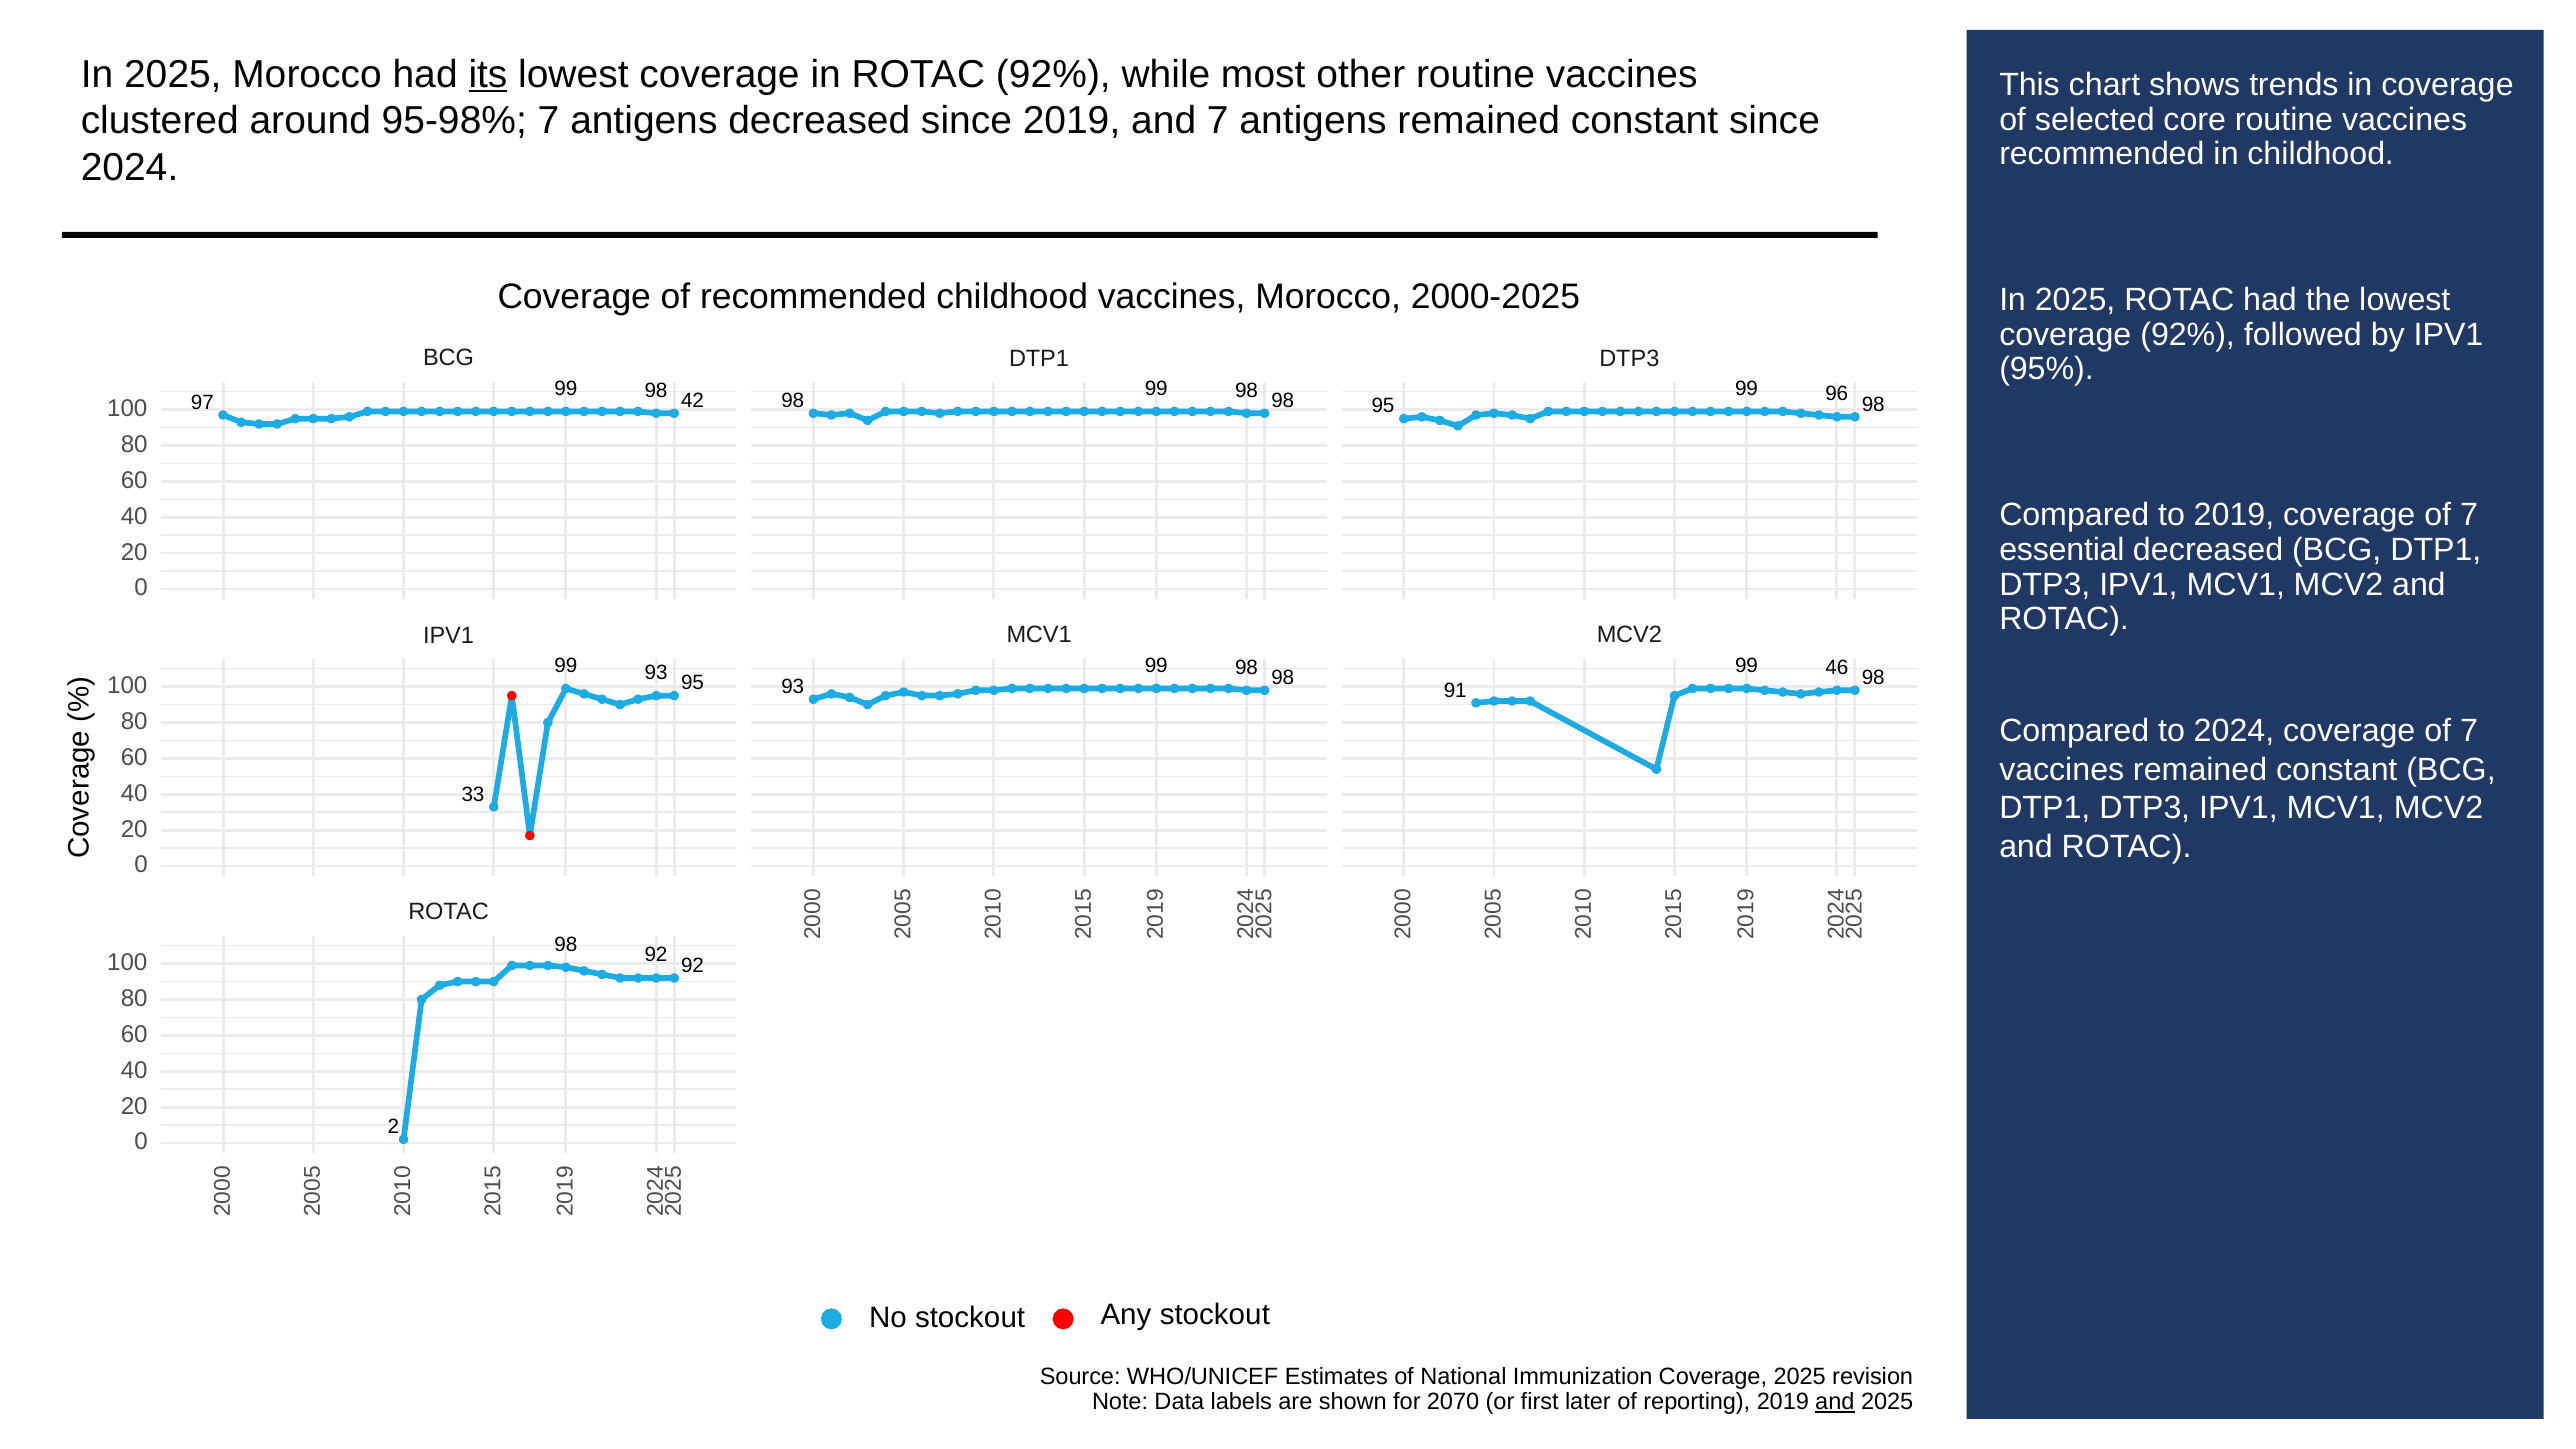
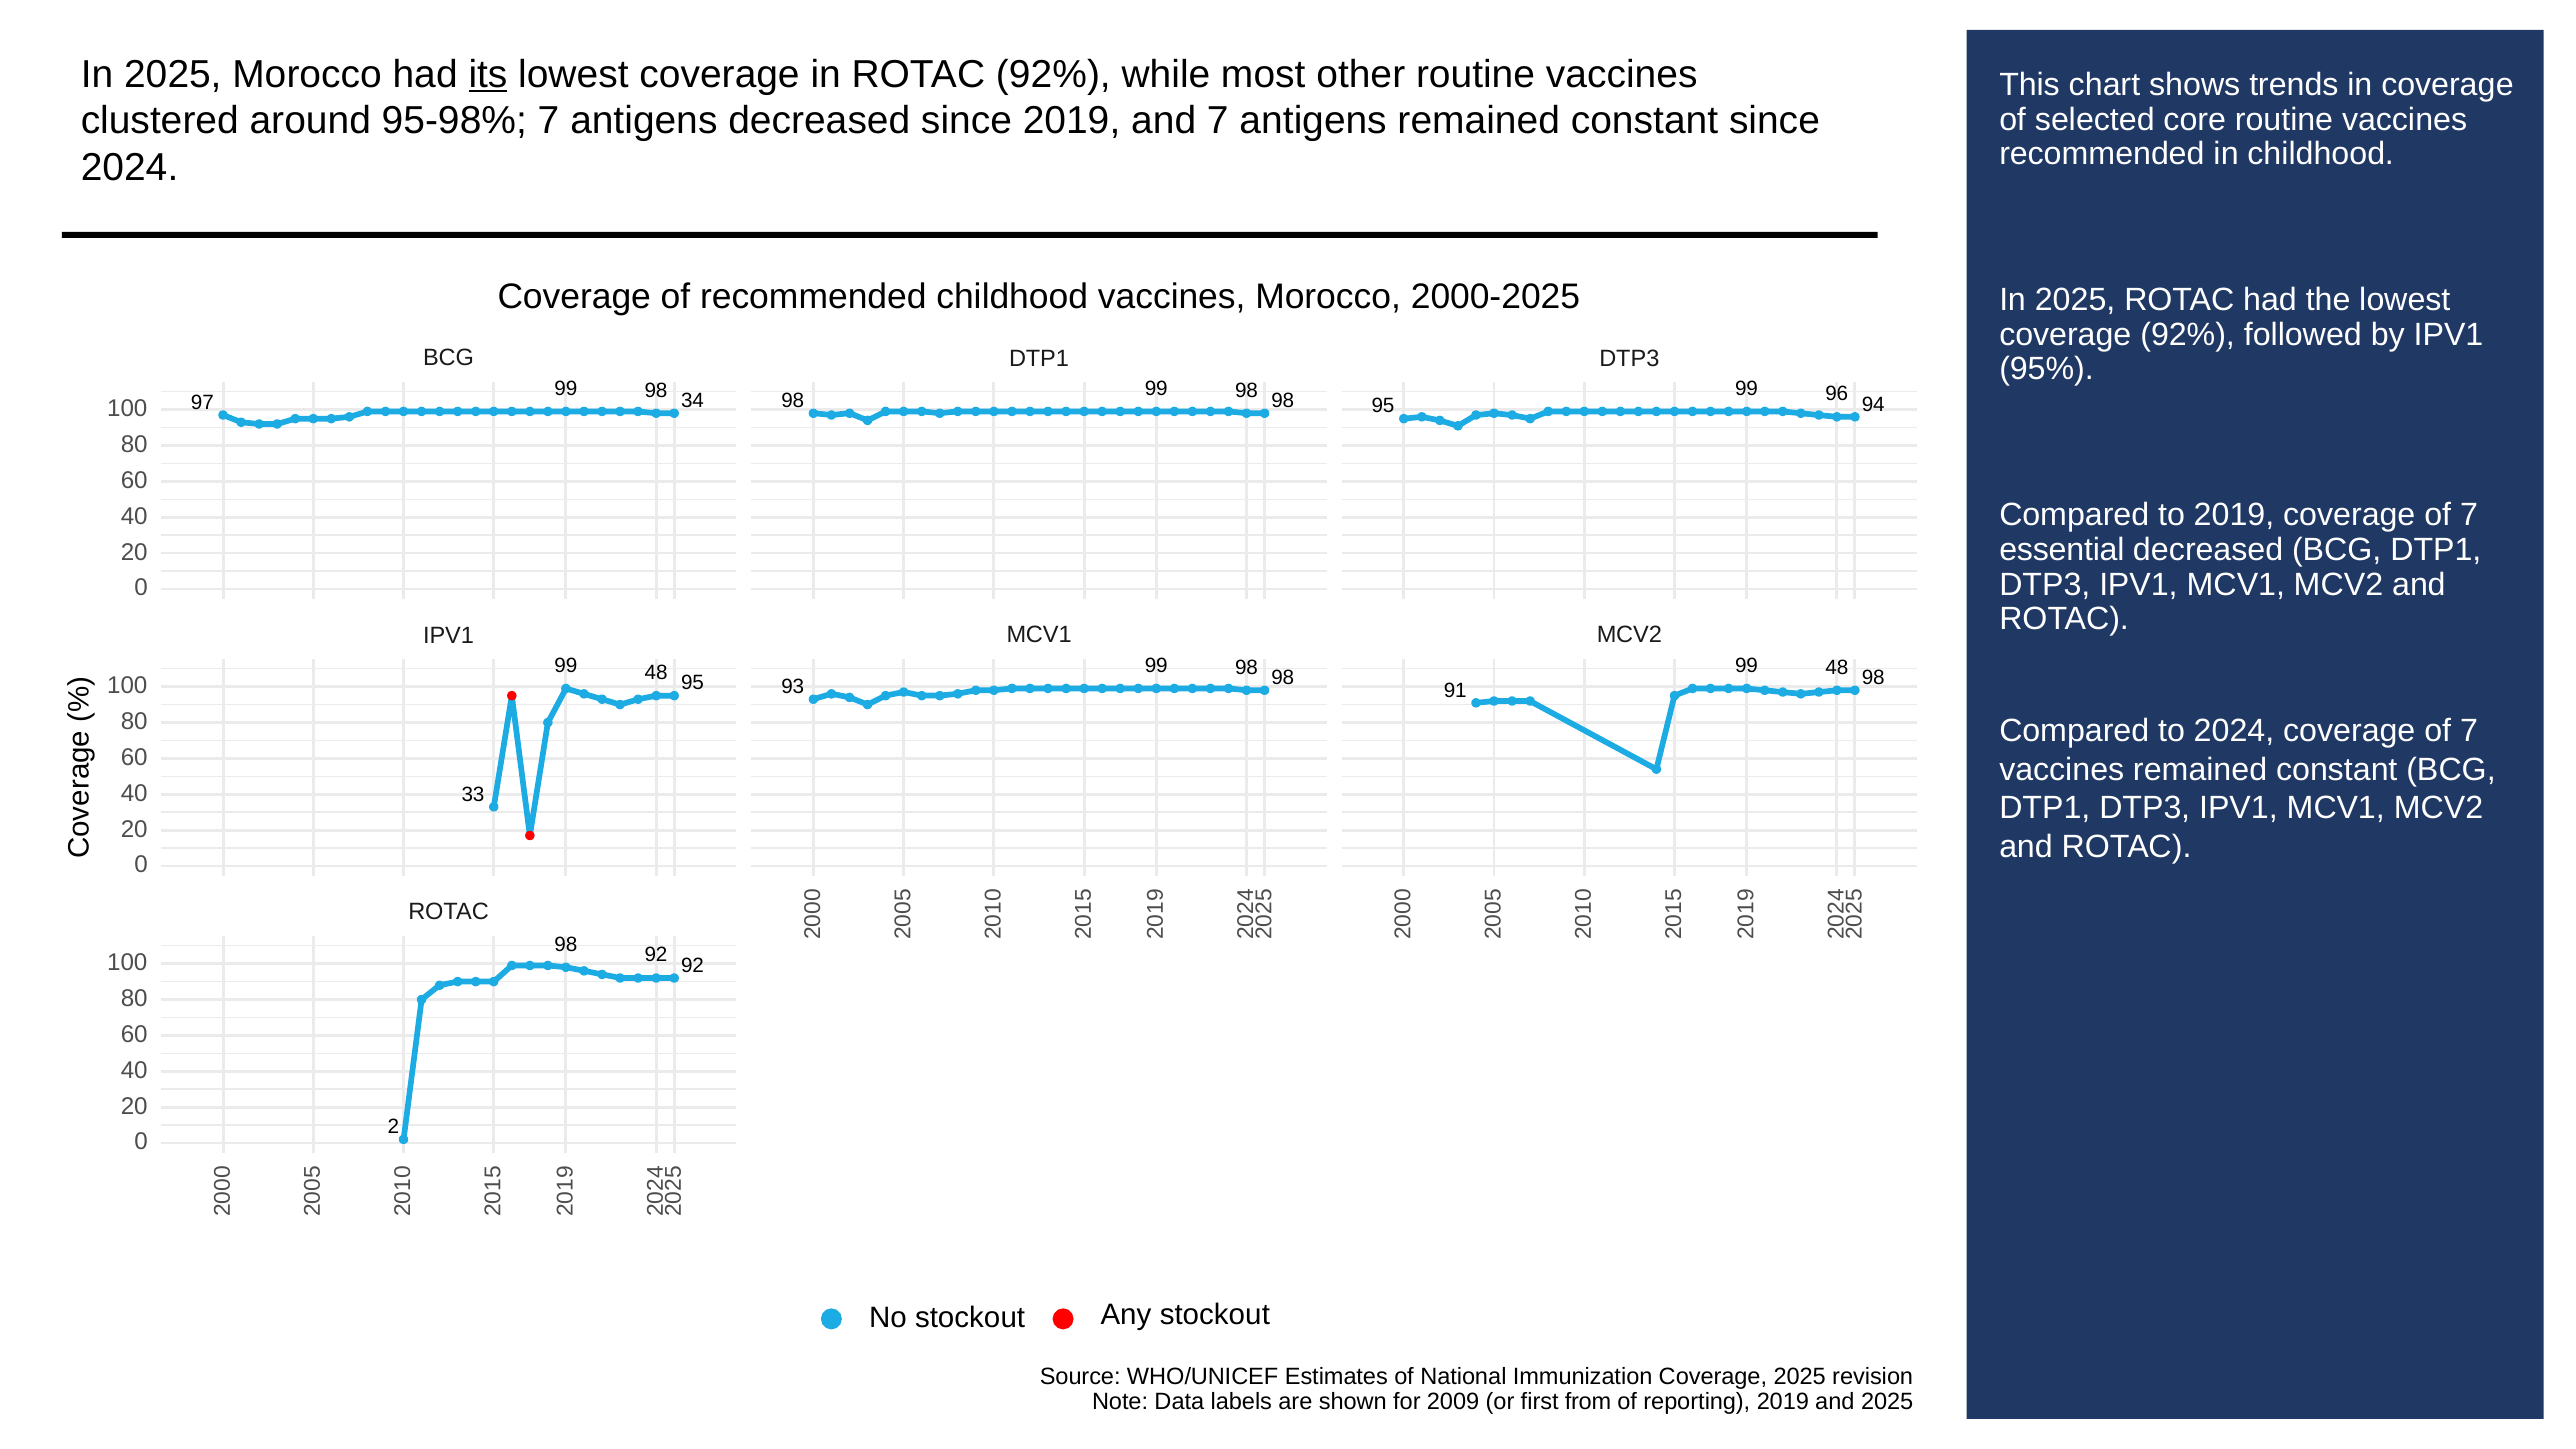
42: 42 -> 34 (693, 401)
95 98: 98 -> 94 (1873, 404)
93: 93 -> 48 (656, 673)
46: 46 -> 48 (1837, 667)
2070: 2070 -> 2009 (1453, 1402)
later: later -> from (1588, 1402)
and underline: present -> none (1835, 1402)
